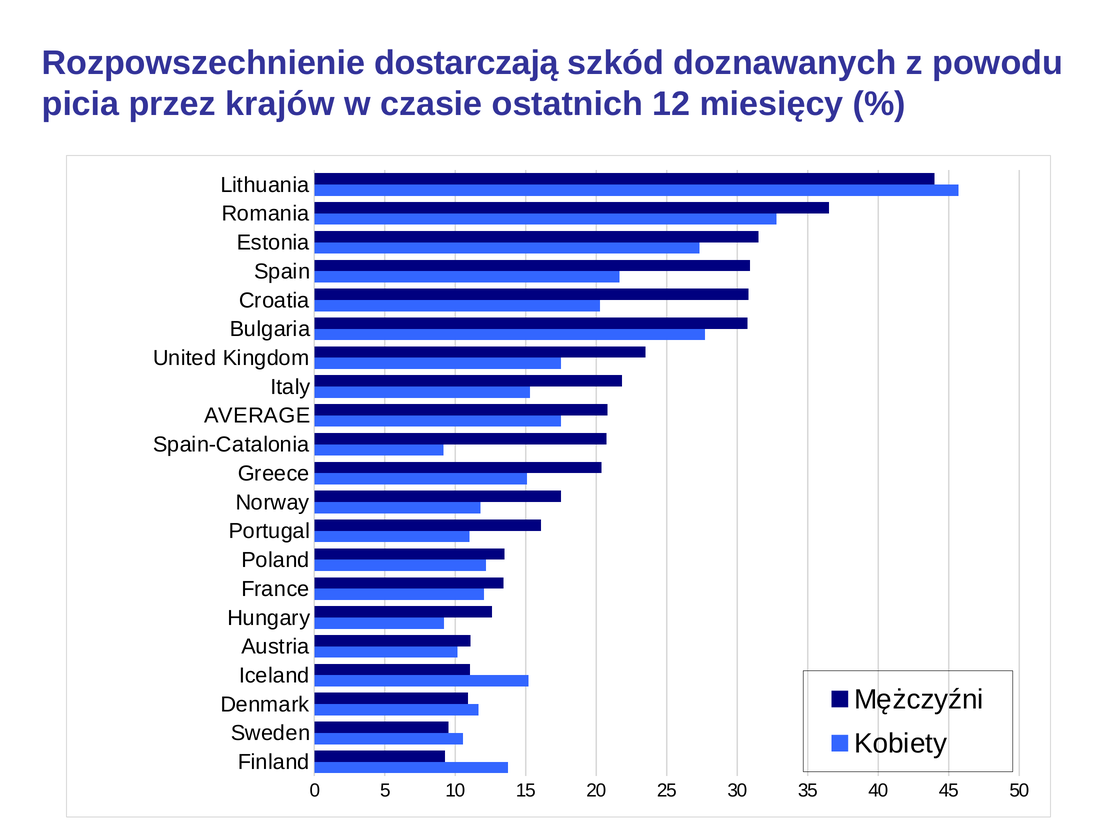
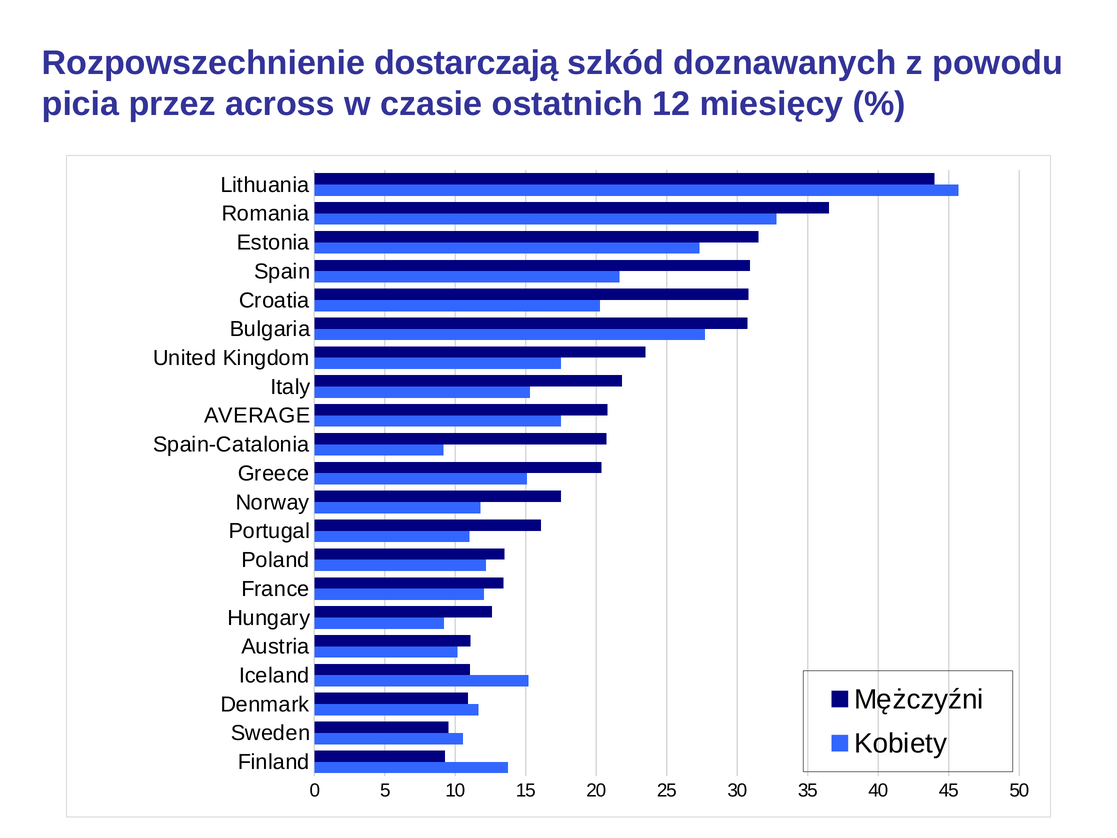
krajów: krajów -> across (280, 104)
